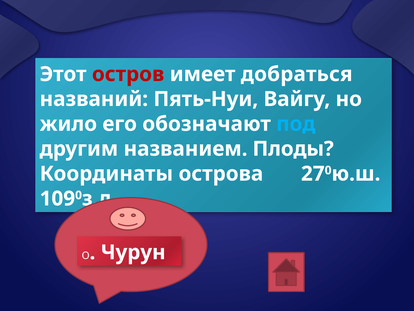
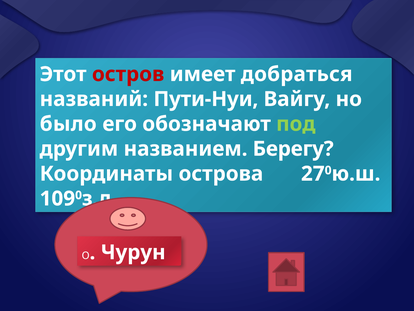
Пять-Нуи: Пять-Нуи -> Пути-Нуи (206, 99)
жило: жило -> было (68, 124)
под colour: light blue -> light green (296, 124)
Плоды: Плоды -> Берегу (293, 149)
